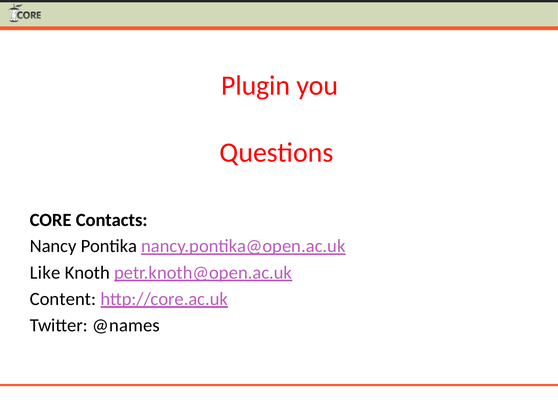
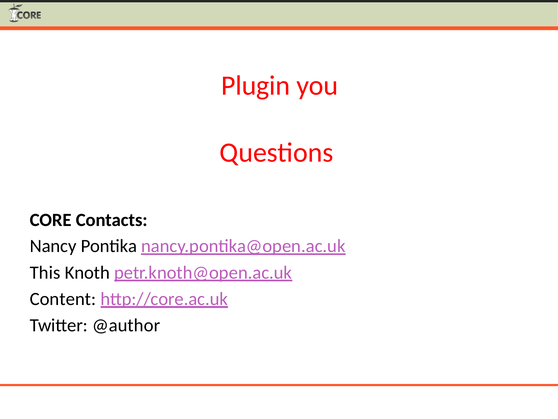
Like: Like -> This (45, 272)
@names: @names -> @author (126, 325)
